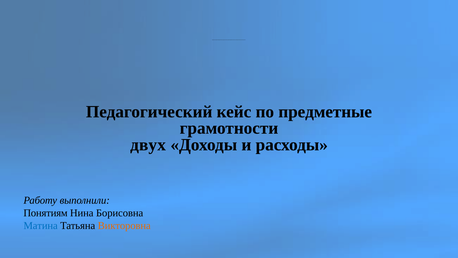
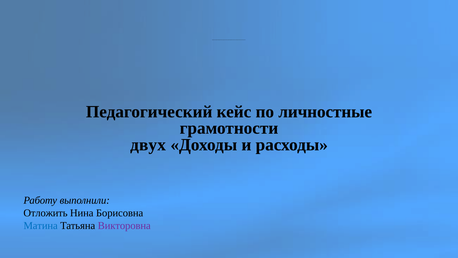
предметные: предметные -> личностные (325, 112)
Понятиям: Понятиям -> Отложить (46, 213)
Викторовна colour: orange -> purple (124, 225)
